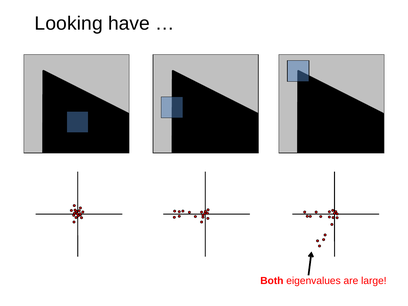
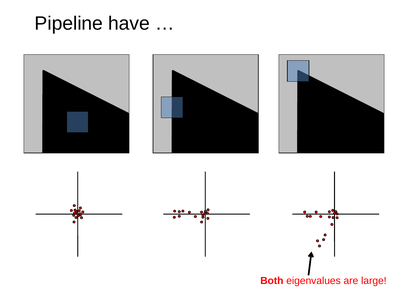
Looking: Looking -> Pipeline (69, 23)
